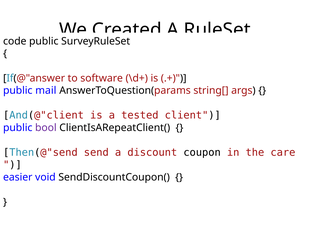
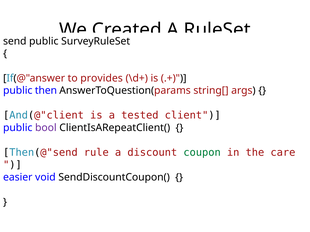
code: code -> send (15, 41)
software: software -> provides (102, 78)
mail: mail -> then (46, 91)
send: send -> rule (96, 153)
coupon colour: black -> green (202, 153)
